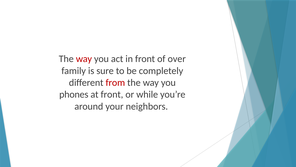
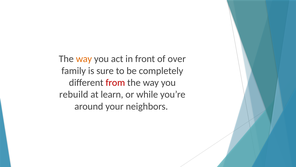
way colour: red -> orange (84, 59)
phones: phones -> rebuild (74, 94)
at front: front -> learn (112, 94)
